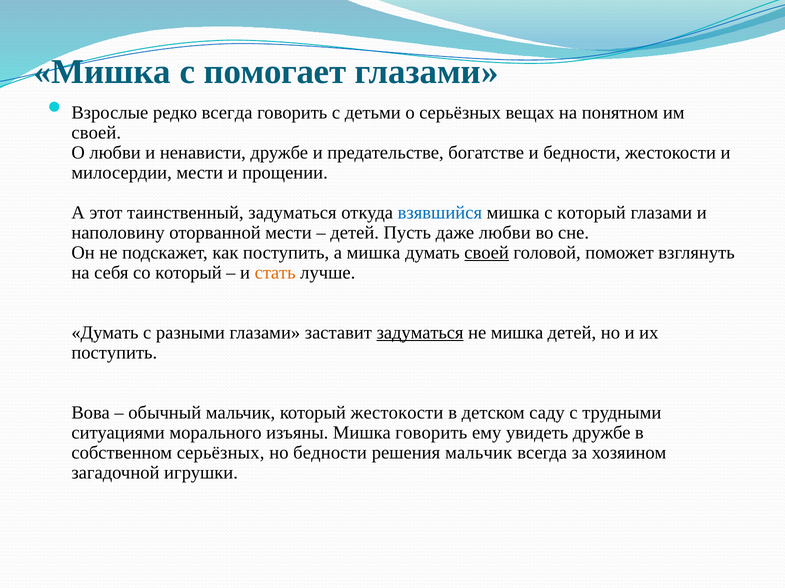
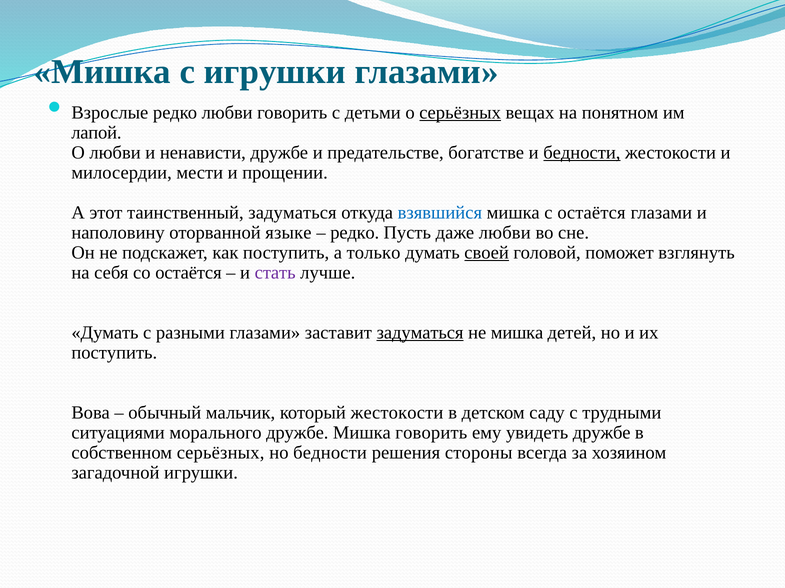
с помогает: помогает -> игрушки (275, 72)
редко всегда: всегда -> любви (227, 113)
серьёзных underline: none -> present (460, 113)
своей: своей -> лапой (96, 133)
бедности underline: none -> present (582, 153)
с который: который -> остаётся (592, 213)
оторванной мести: мести -> языке (288, 233)
детей: детей -> редко (355, 233)
а мишка: мишка -> только (374, 253)
со который: который -> остаётся (188, 273)
стать colour: orange -> purple (275, 273)
морального изъяны: изъяны -> дружбе (297, 433)
решения мальчик: мальчик -> стороны (479, 453)
